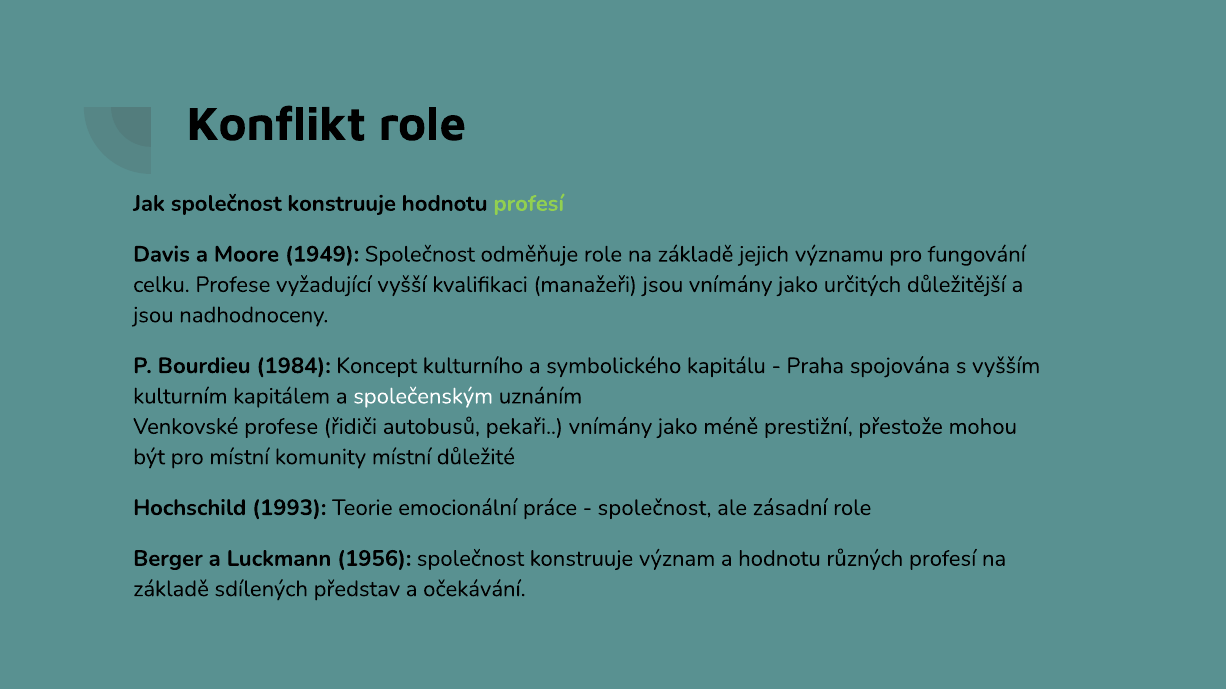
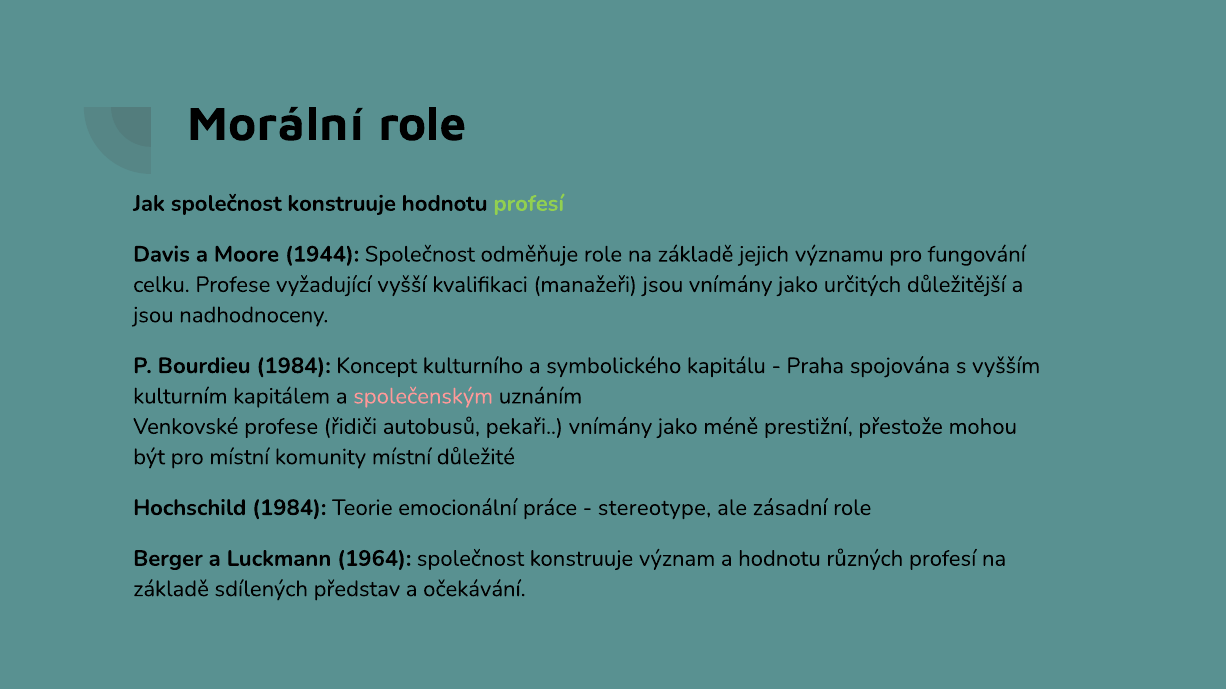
Konflikt: Konflikt -> Morální (276, 124)
1949: 1949 -> 1944 (322, 254)
společenským colour: white -> pink (423, 397)
Hochschild 1993: 1993 -> 1984 (289, 508)
společnost: společnost -> stereotype (654, 508)
1956: 1956 -> 1964 (374, 559)
